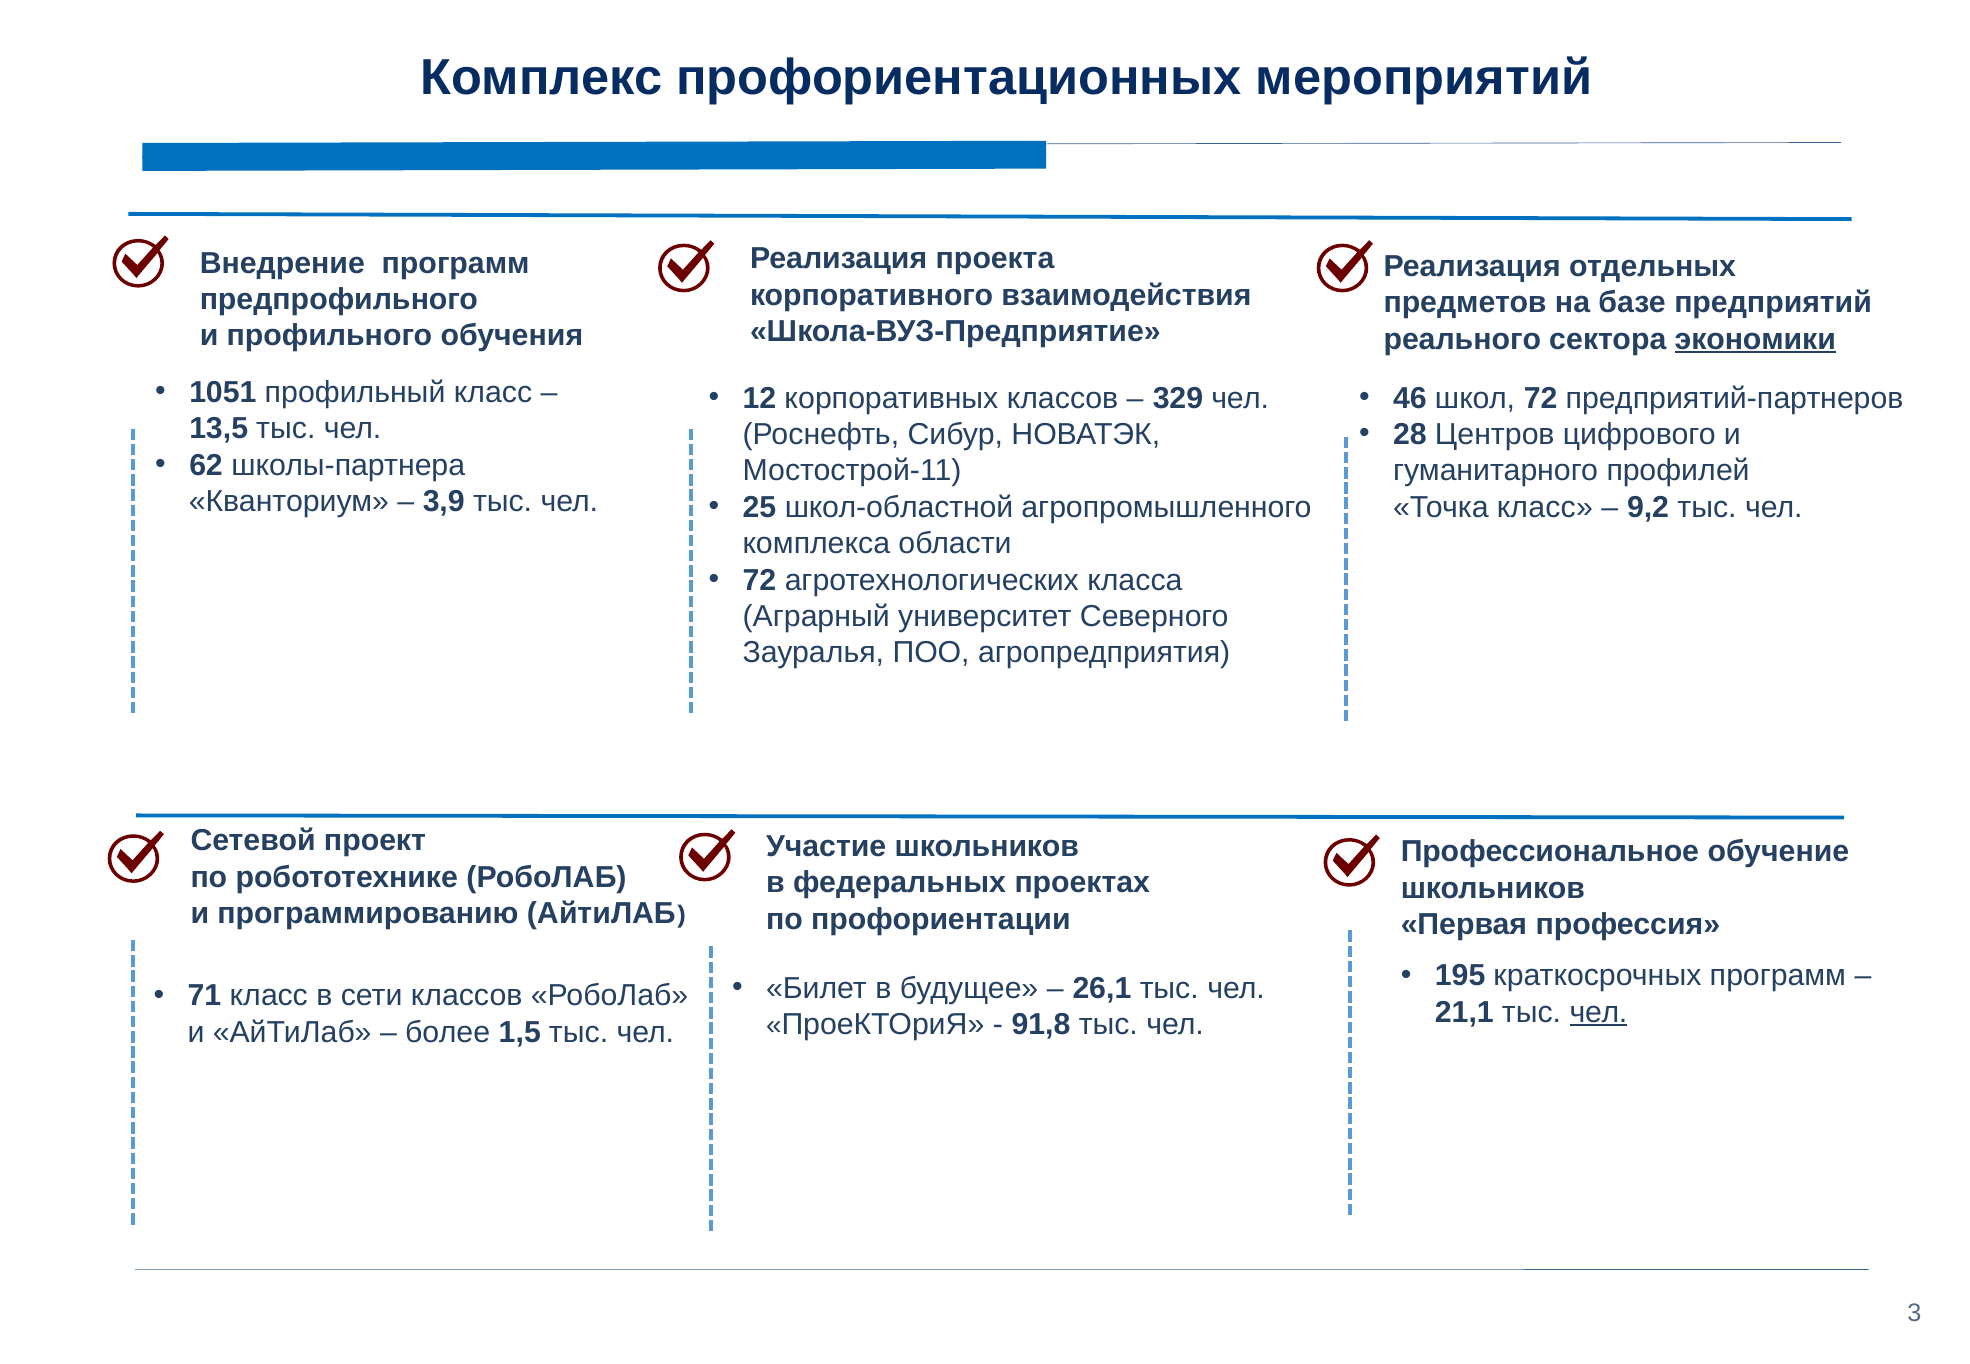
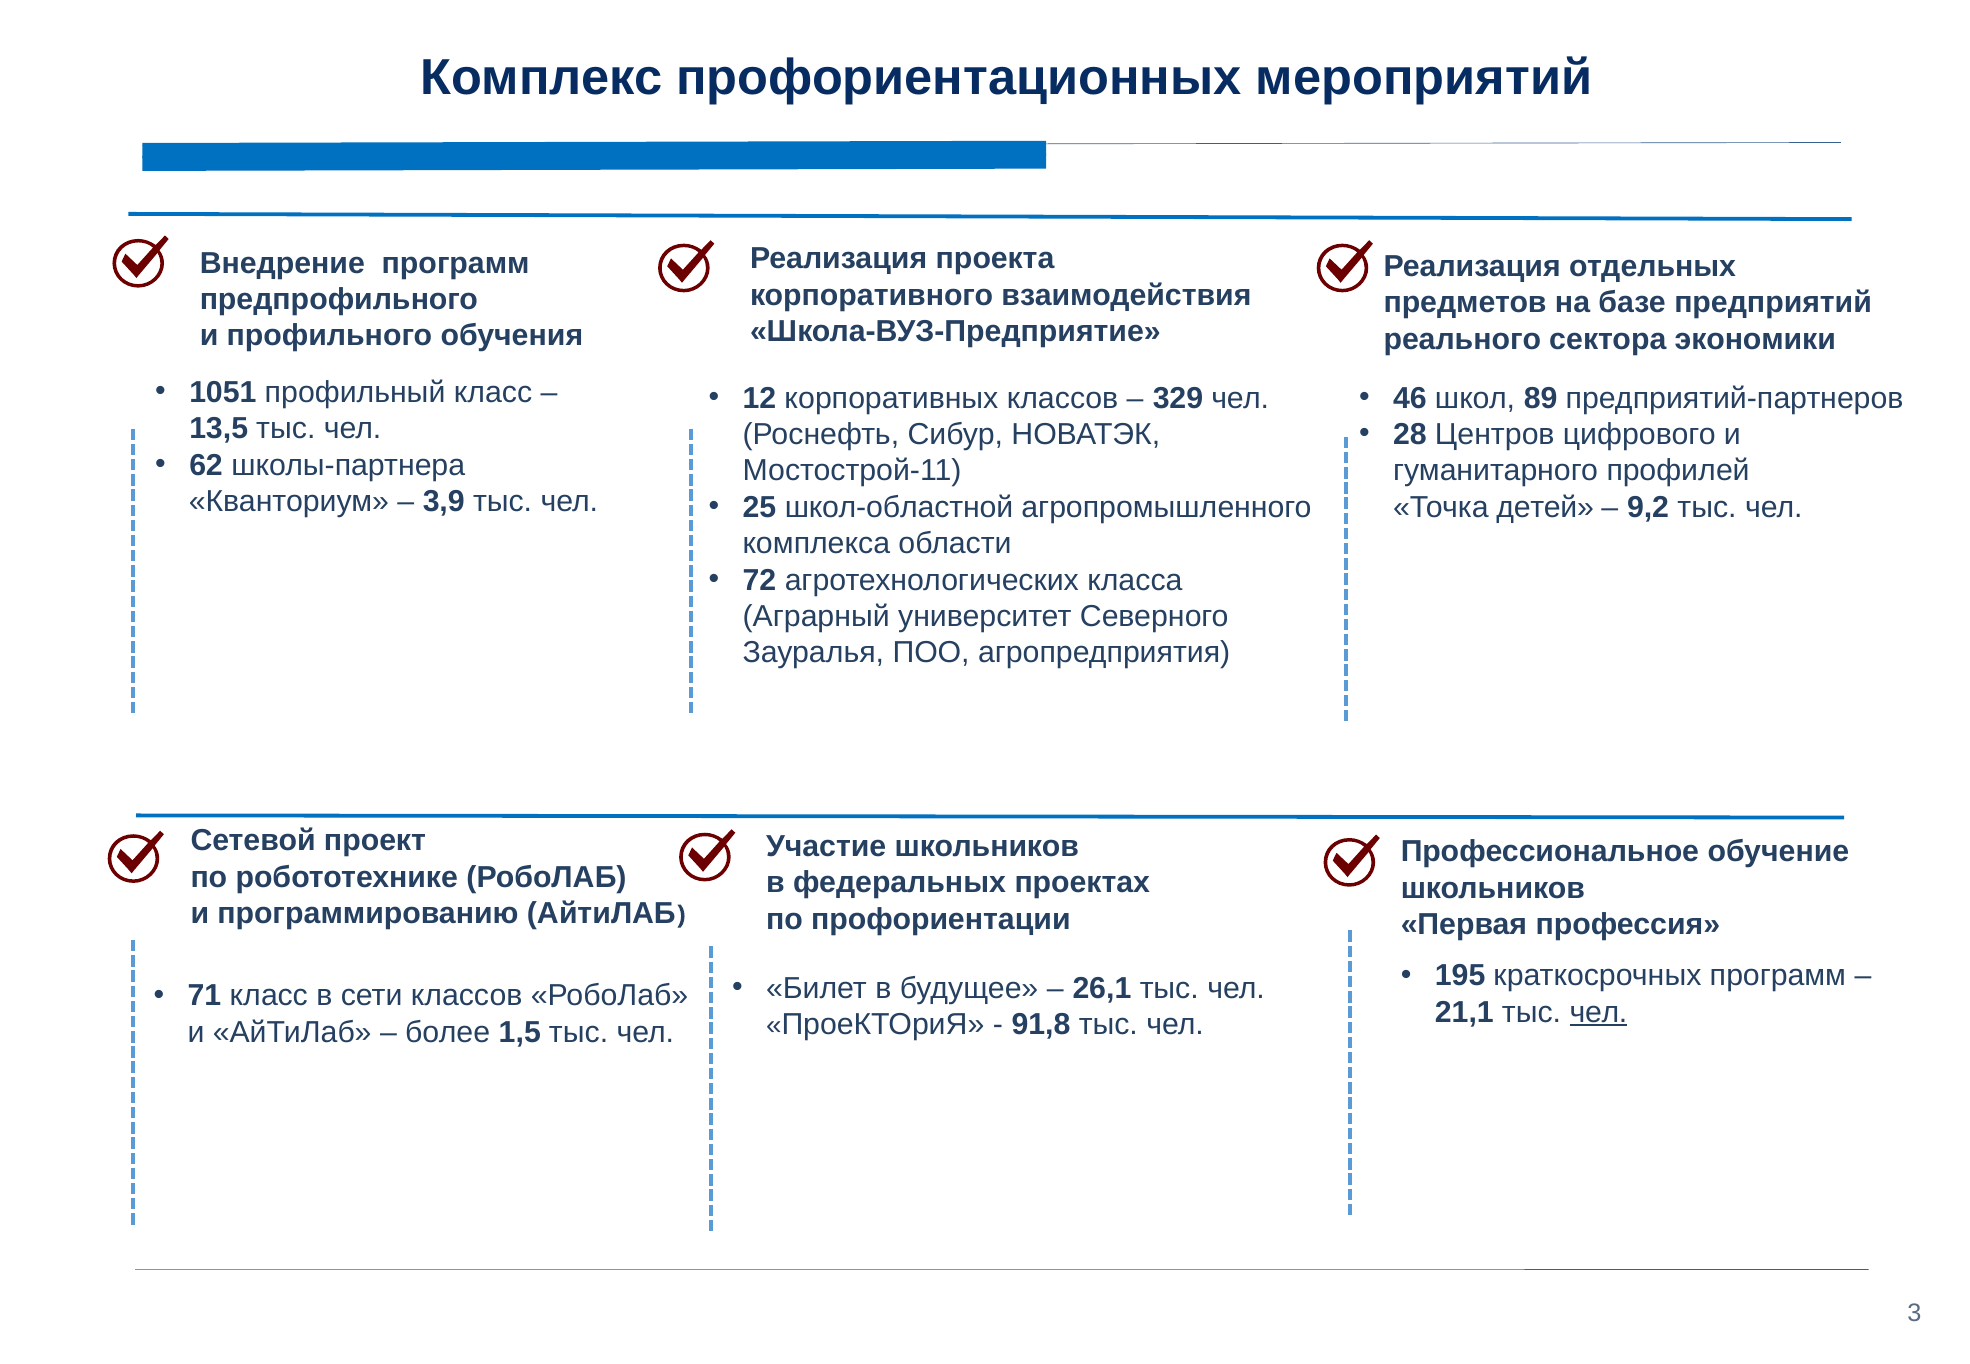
экономики underline: present -> none (1755, 339)
школ 72: 72 -> 89 (1541, 398)
Точка класс: класс -> детей (1545, 507)
